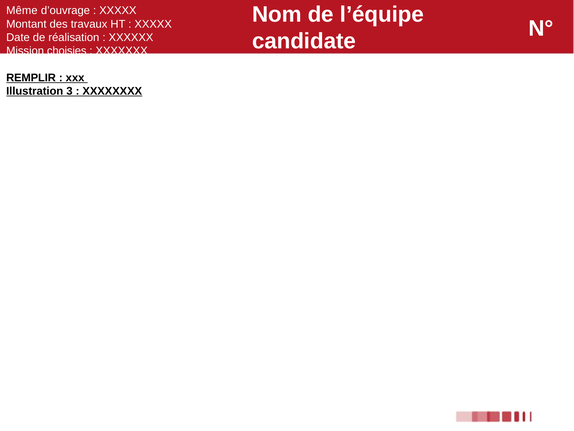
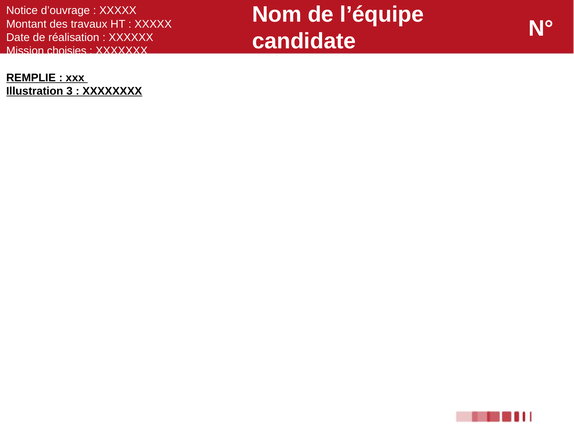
Même: Même -> Notice (22, 11)
REMPLIR: REMPLIR -> REMPLIE (31, 78)
